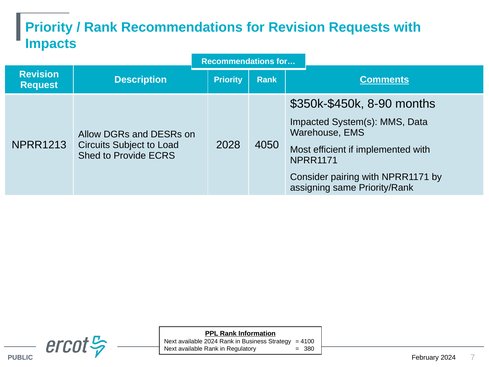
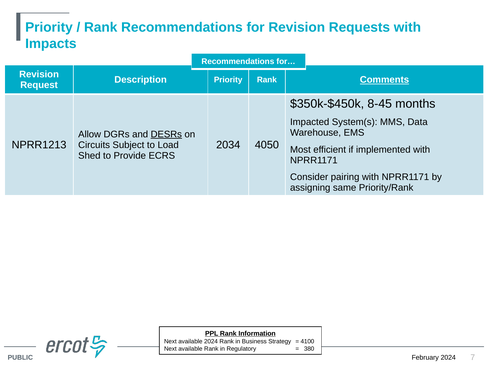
8-90: 8-90 -> 8-45 (380, 104)
DESRs underline: none -> present (166, 134)
2028: 2028 -> 2034 (228, 145)
